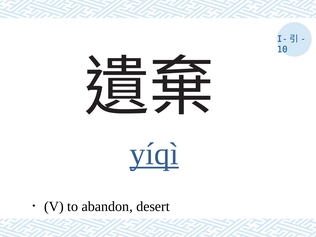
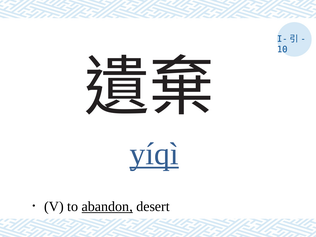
abandon underline: none -> present (107, 207)
